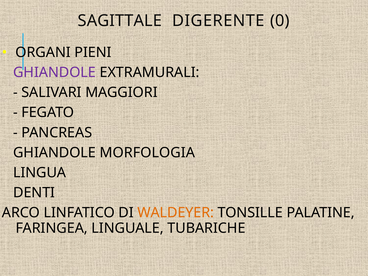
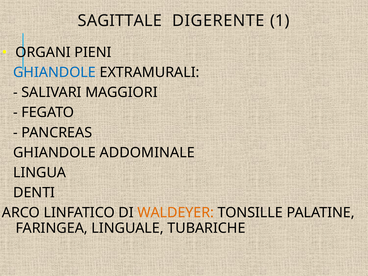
0: 0 -> 1 (280, 21)
GHIANDOLE colour: purple -> blue (55, 72)
MORFOLOGIA: MORFOLOGIA -> ADDOMINALE (147, 153)
